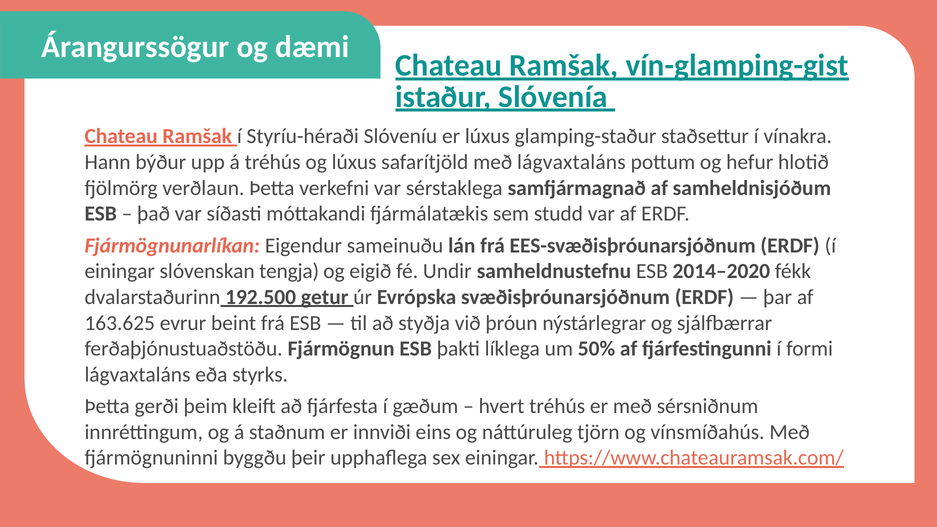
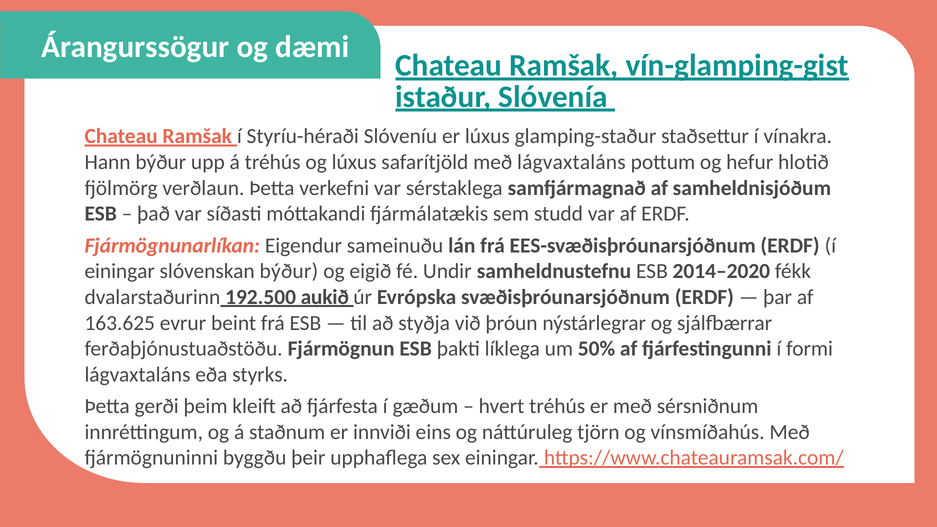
slóvenskan tengja: tengja -> býður (289, 271)
getur: getur -> aukið (325, 297)
